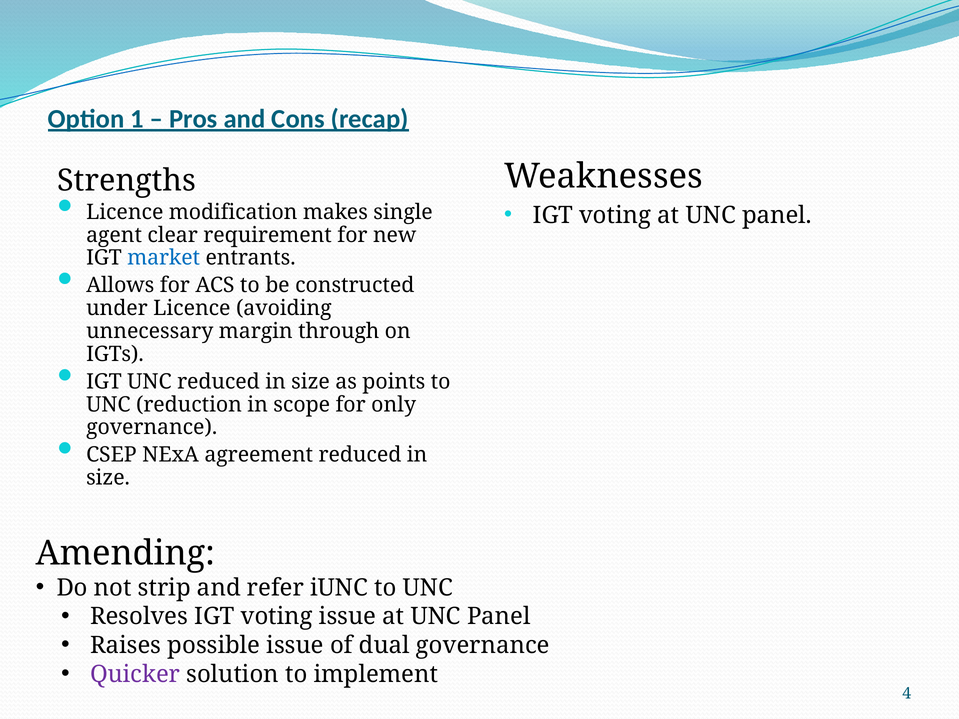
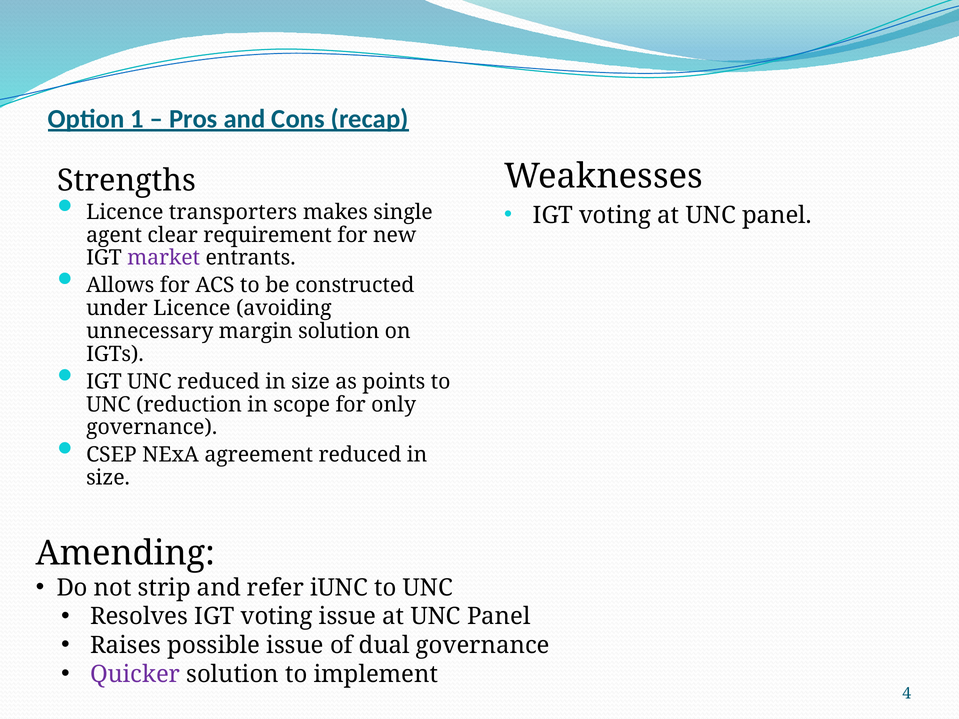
modification: modification -> transporters (233, 212)
market colour: blue -> purple (164, 258)
margin through: through -> solution (339, 331)
